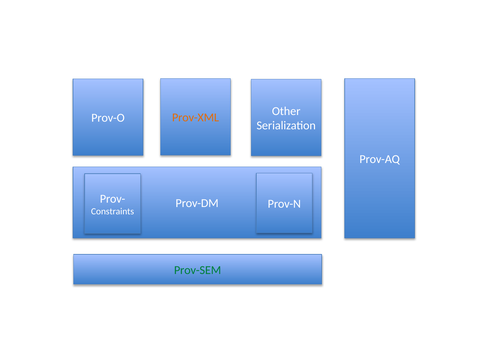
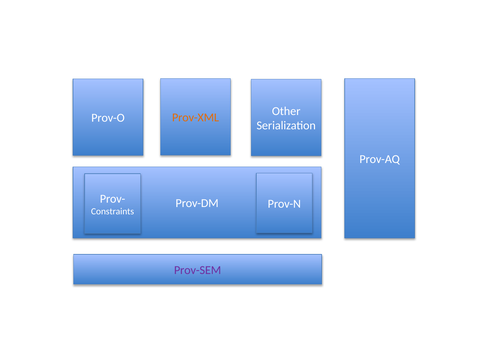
Prov-SEM colour: green -> purple (198, 270)
